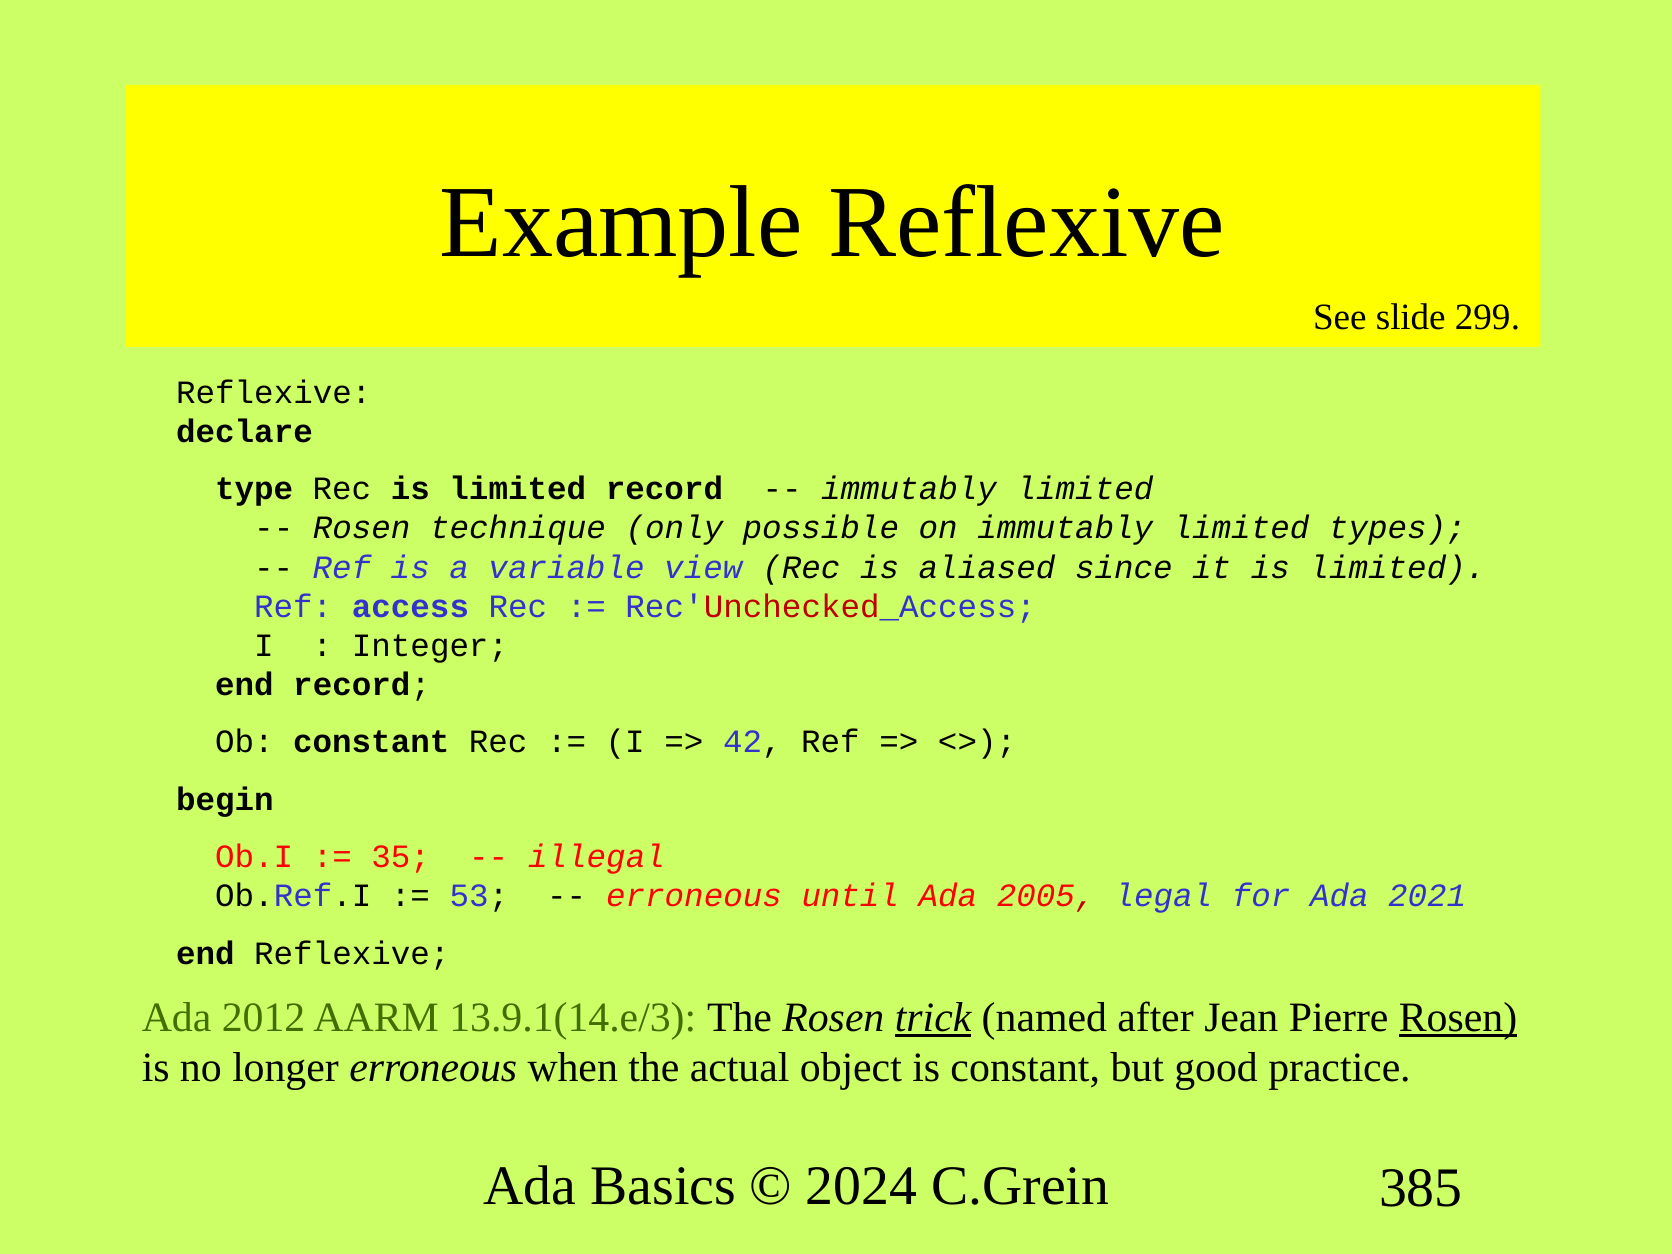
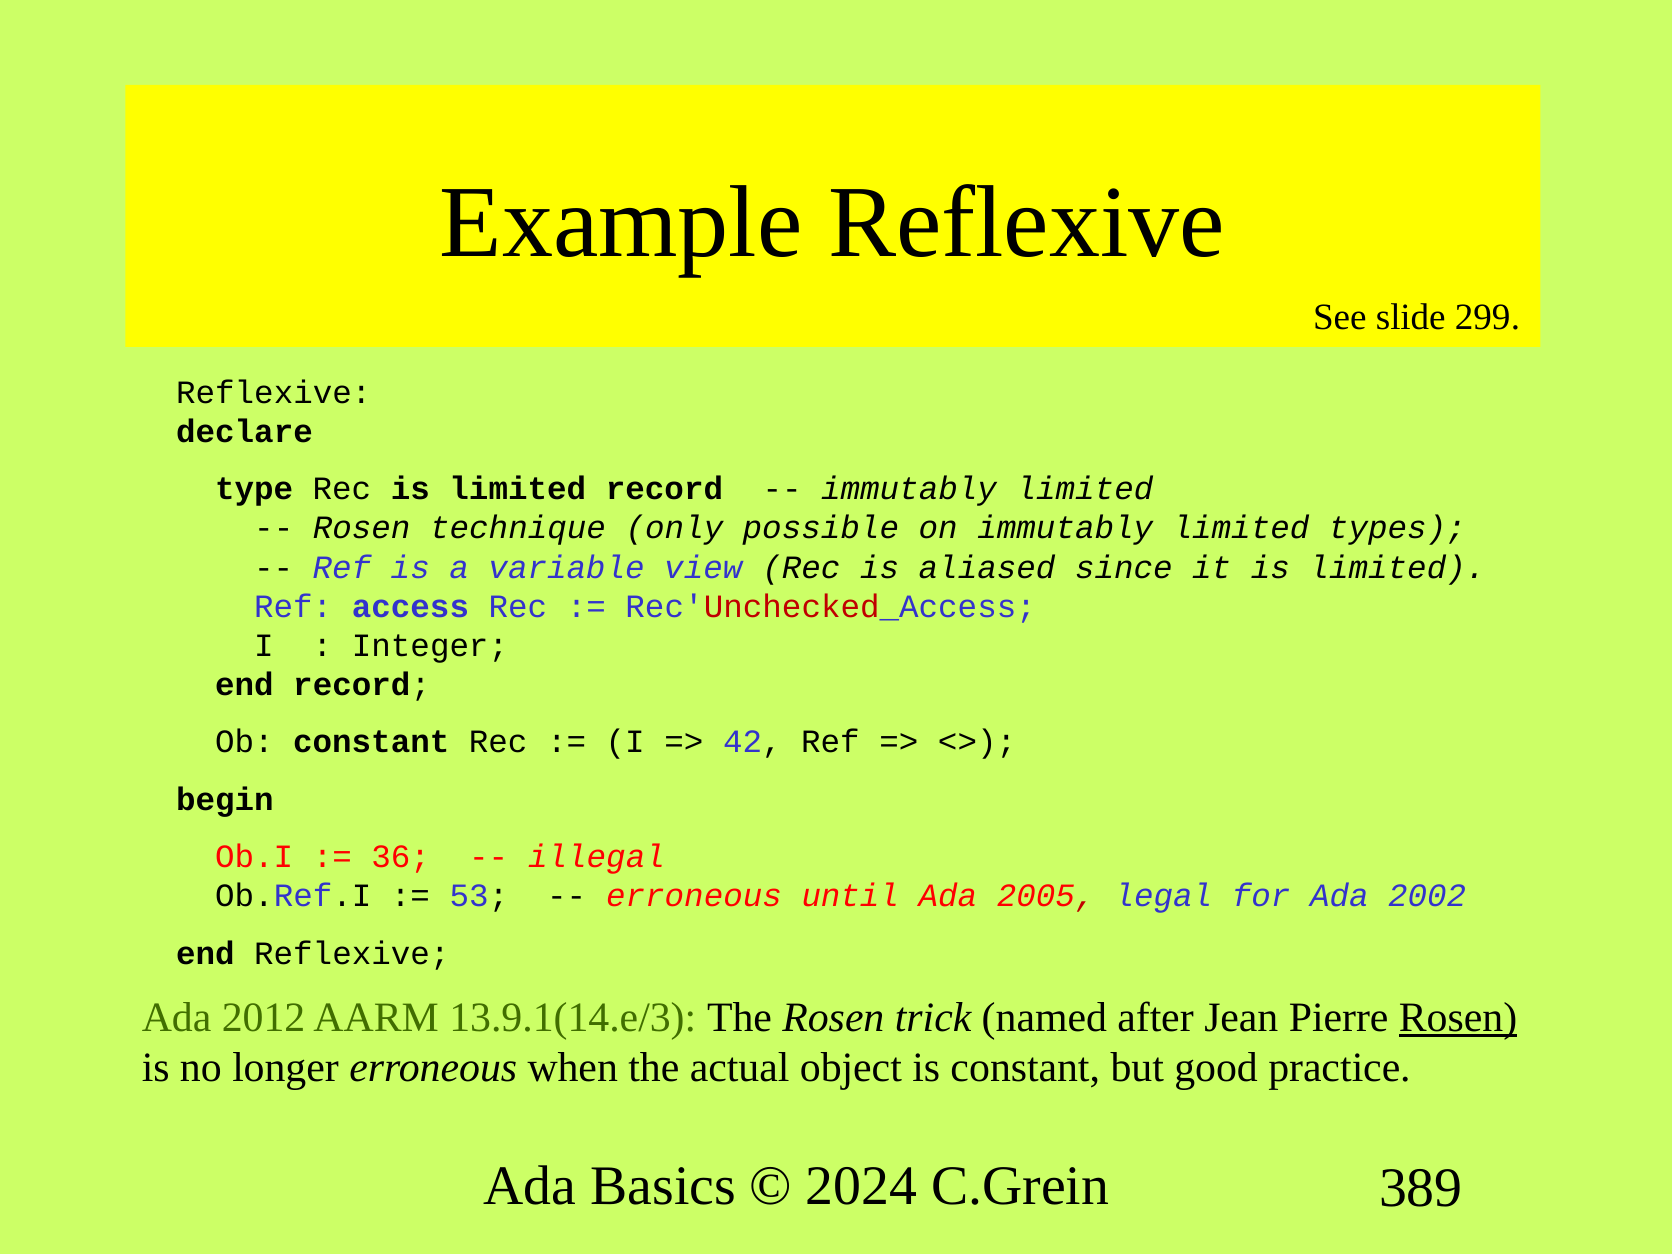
35: 35 -> 36 (401, 857)
2021: 2021 -> 2002 (1427, 896)
trick underline: present -> none (933, 1018)
385: 385 -> 389 (1421, 1188)
